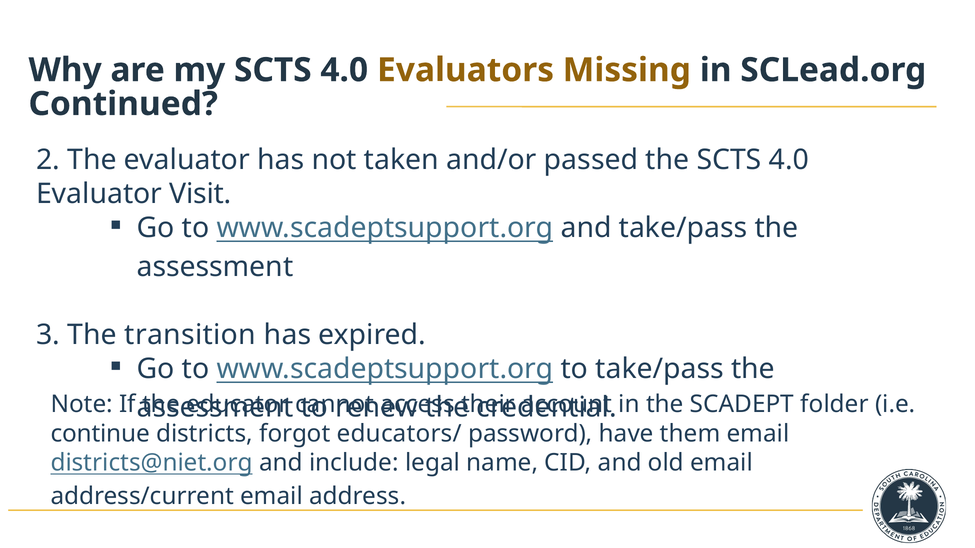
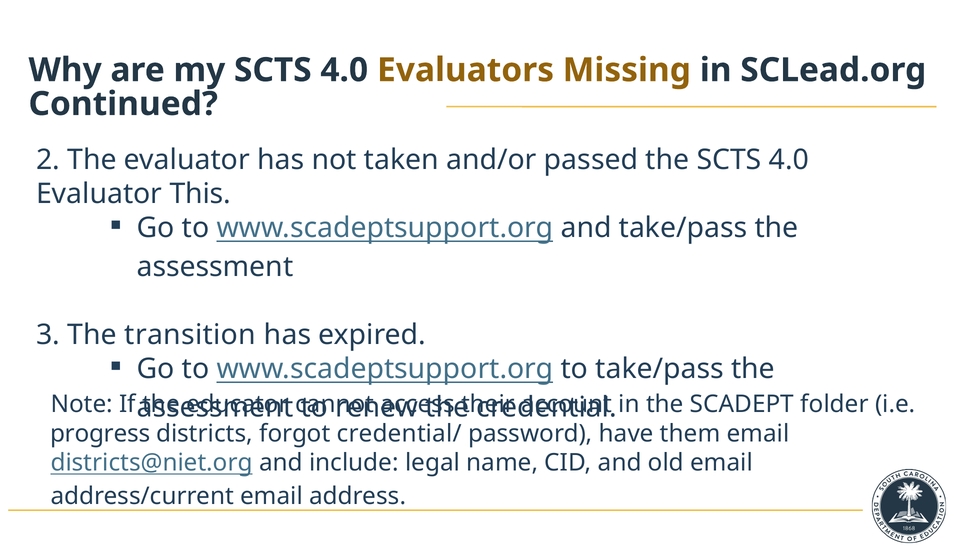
Visit: Visit -> This (200, 194)
continue: continue -> progress (100, 434)
educators/: educators/ -> credential/ (399, 434)
